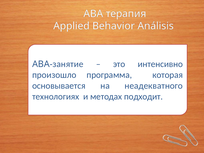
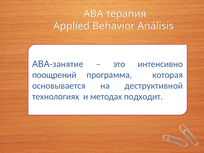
произошло: произошло -> поощрений (54, 75)
неадекватного: неадекватного -> деструктивной (154, 86)
